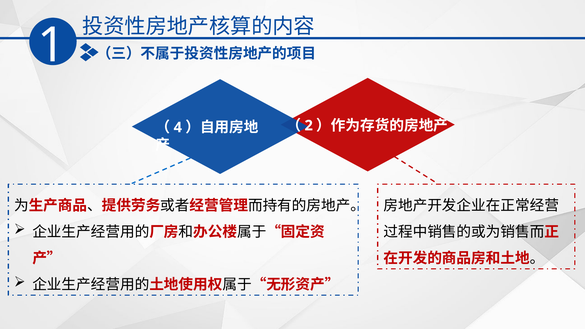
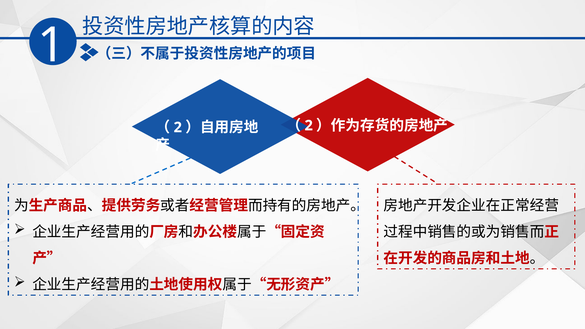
4: 4 -> 2 (178, 127)
